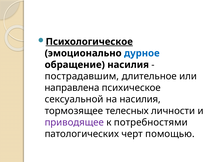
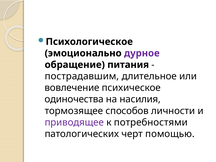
Психологическое underline: present -> none (89, 42)
дурное colour: blue -> purple (142, 53)
обращение насилия: насилия -> питания (128, 65)
направлена: направлена -> вовлечение (72, 88)
сексуальной: сексуальной -> одиночества (74, 99)
телесных: телесных -> способов (127, 111)
